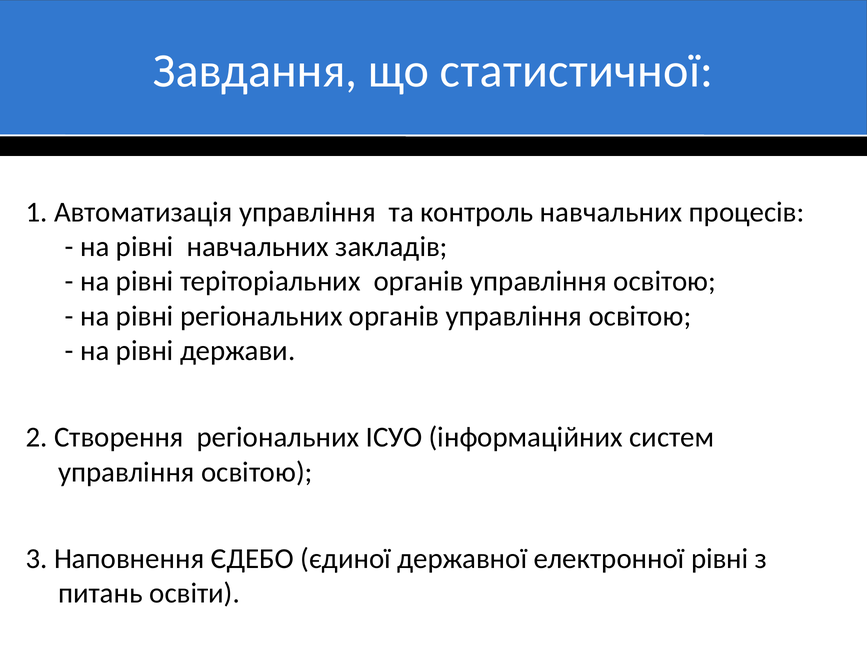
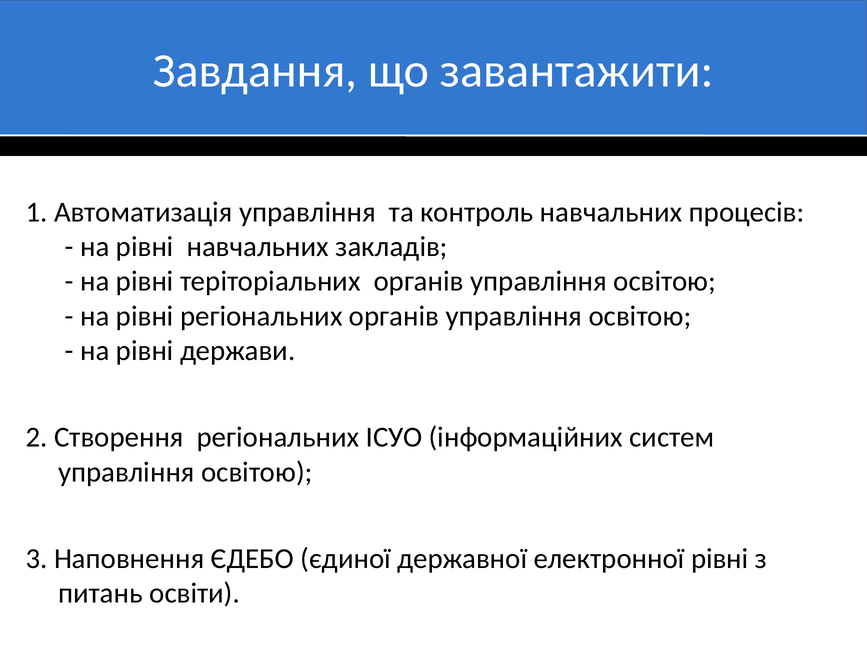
статистичної: статистичної -> завантажити (577, 71)
